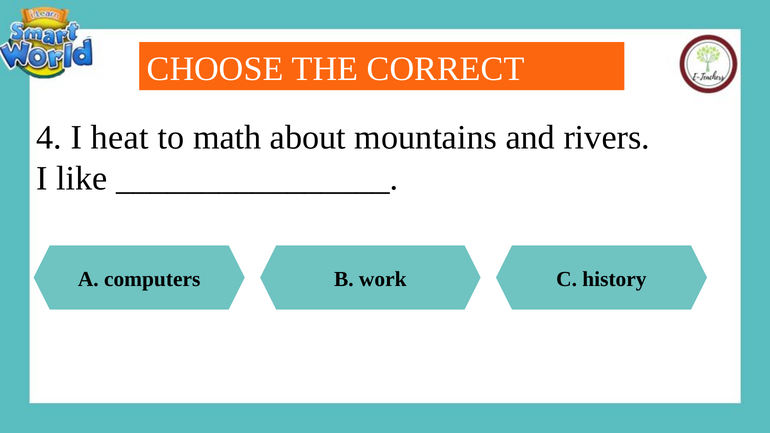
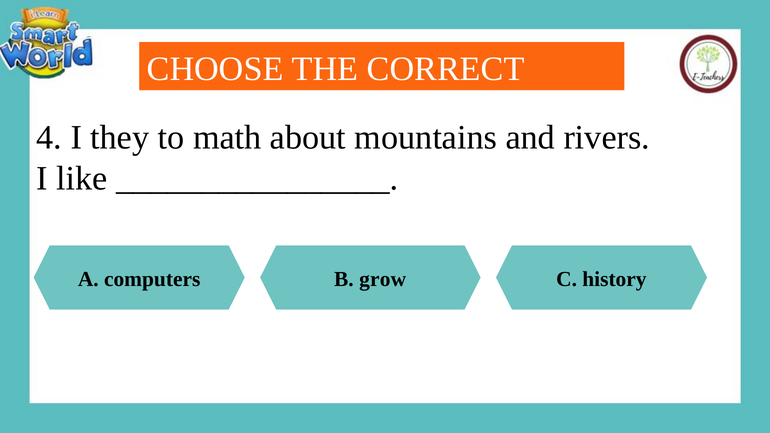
heat: heat -> they (120, 137)
work: work -> grow (383, 279)
